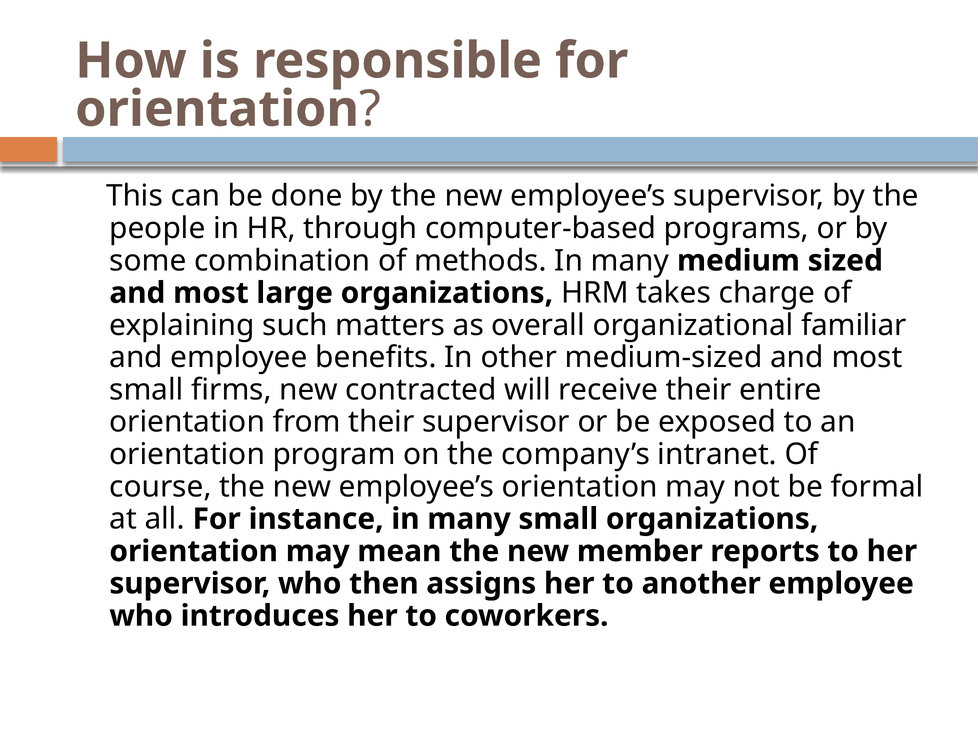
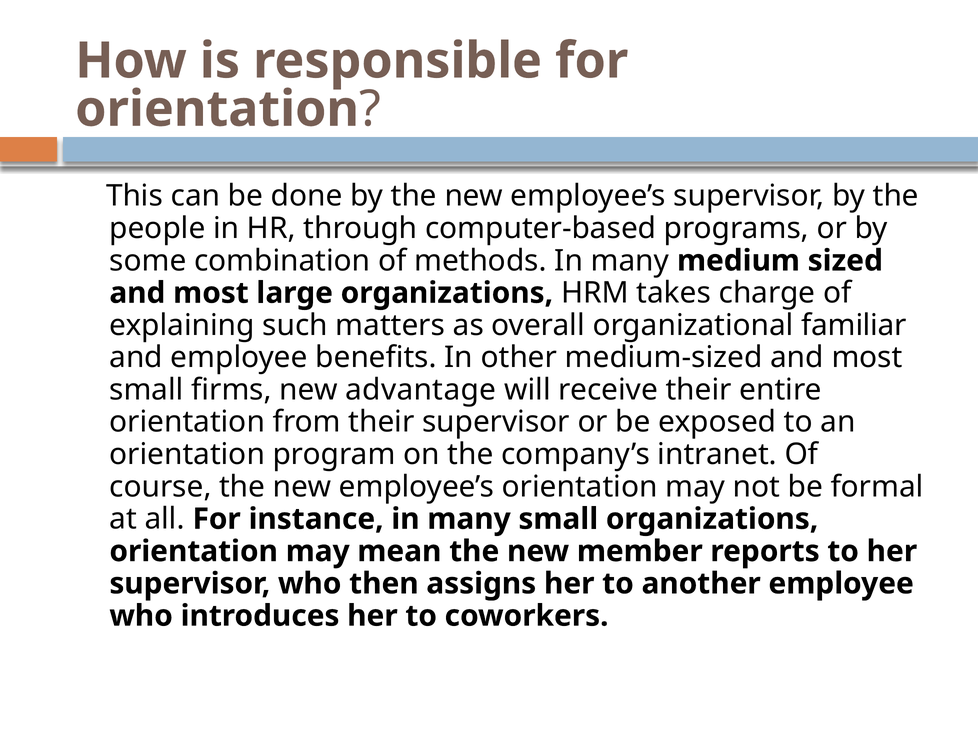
contracted: contracted -> advantage (421, 390)
